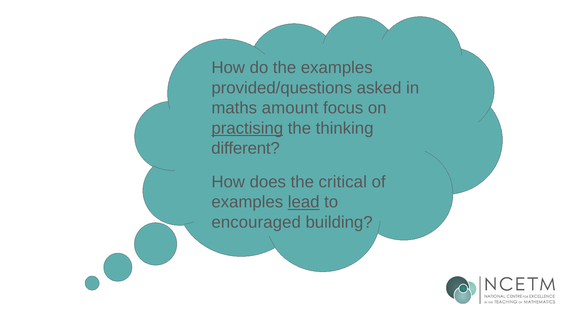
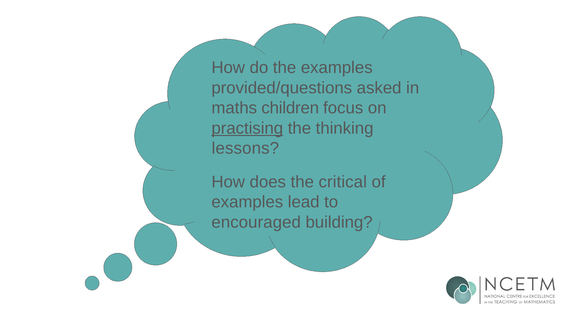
amount: amount -> children (290, 108)
different: different -> lessons (245, 148)
lead underline: present -> none (304, 202)
